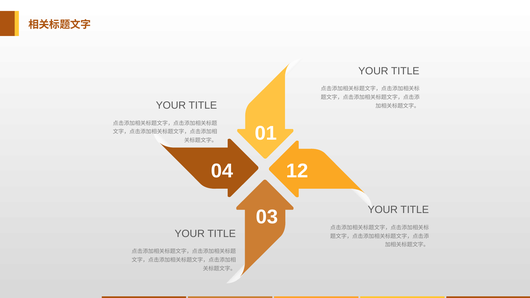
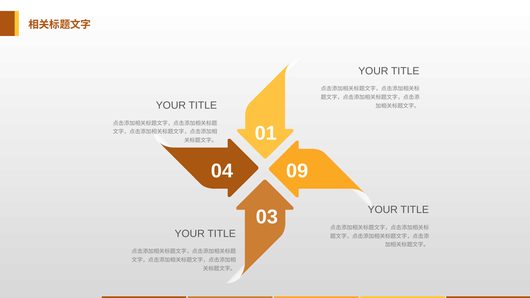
12: 12 -> 09 (297, 171)
